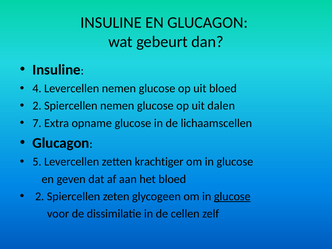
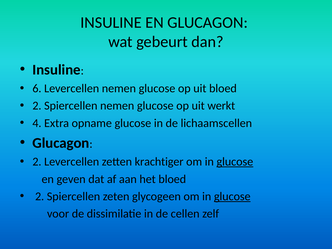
4: 4 -> 6 (37, 88)
dalen: dalen -> werkt (221, 106)
7: 7 -> 4 (37, 123)
5: 5 -> 2 (37, 162)
glucose underline: none -> present (235, 162)
